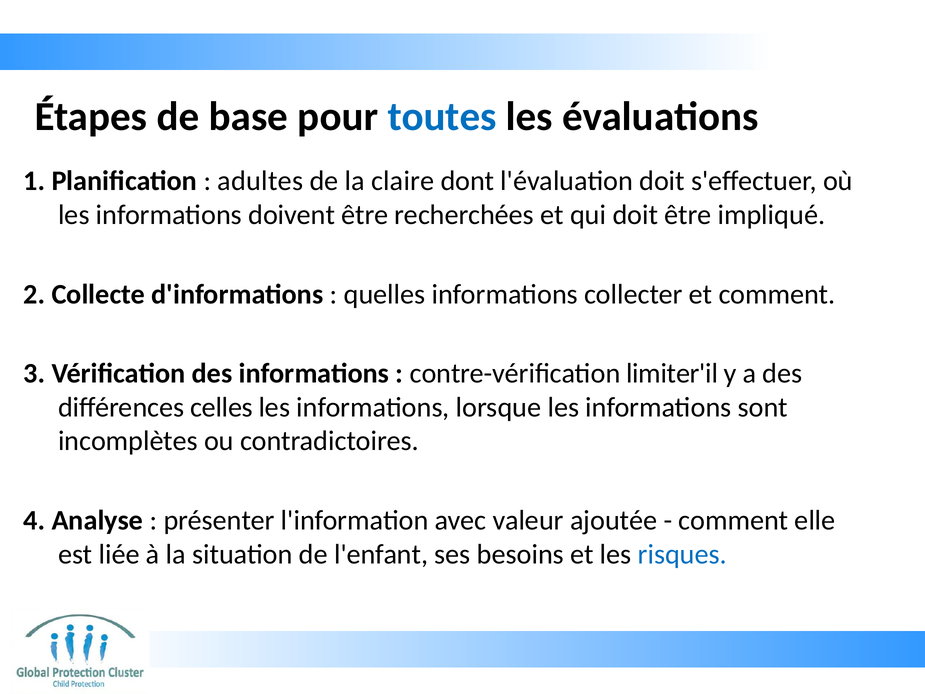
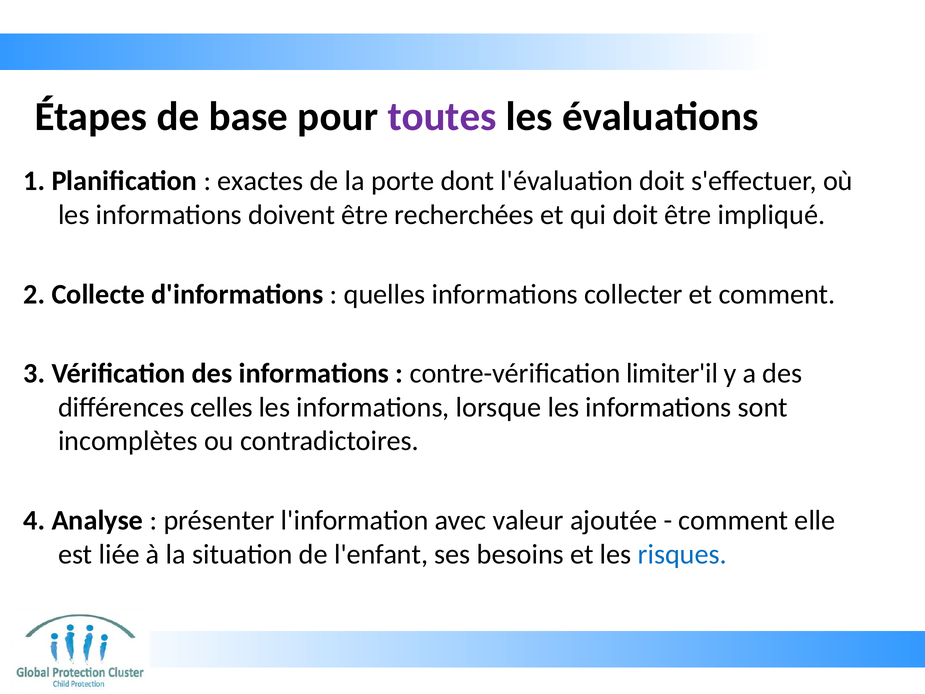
toutes colour: blue -> purple (442, 117)
adultes: adultes -> exactes (260, 181)
claire: claire -> porte (403, 181)
